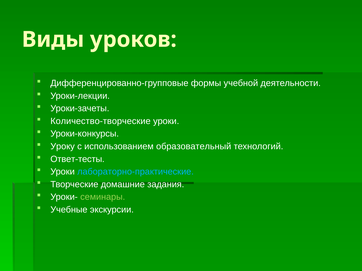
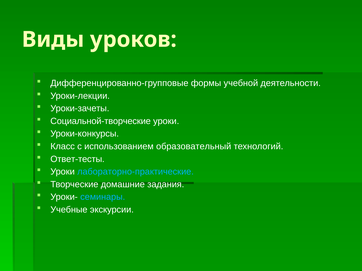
Количество-творческие: Количество-творческие -> Социальной-творческие (101, 121)
Уроку: Уроку -> Класс (63, 147)
семинары colour: light green -> light blue (103, 197)
